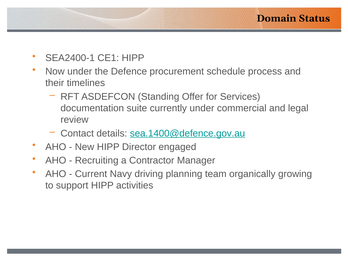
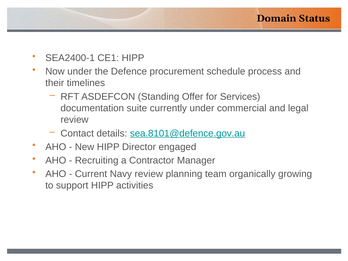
sea.1400@defence.gov.au: sea.1400@defence.gov.au -> sea.8101@defence.gov.au (188, 133)
Navy driving: driving -> review (149, 174)
